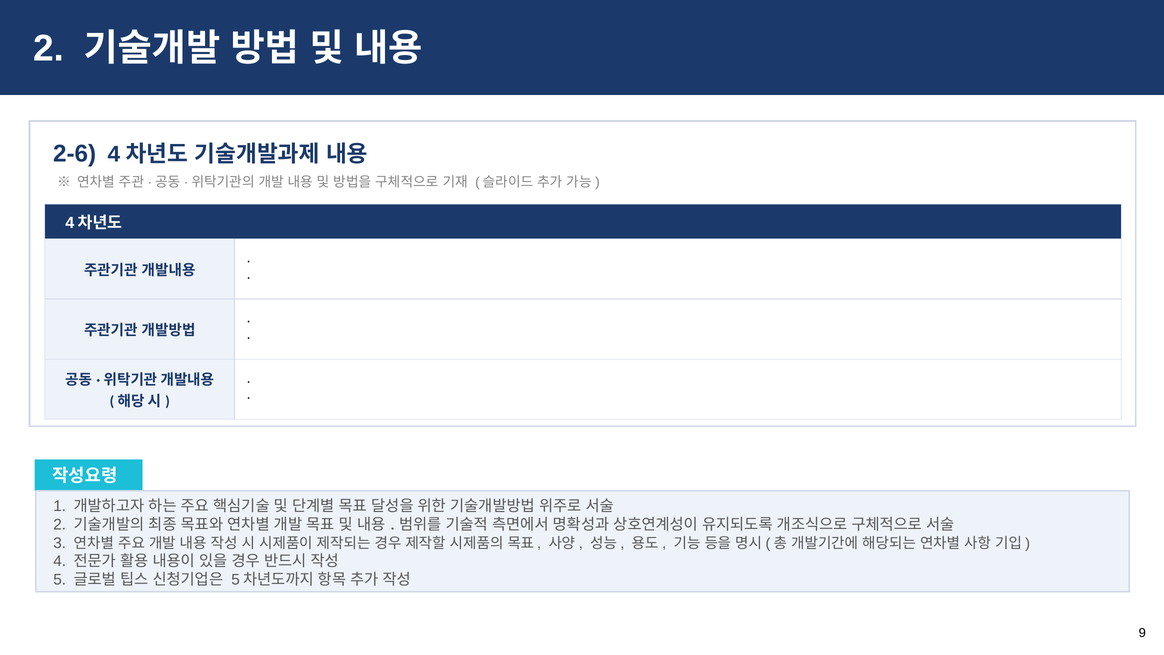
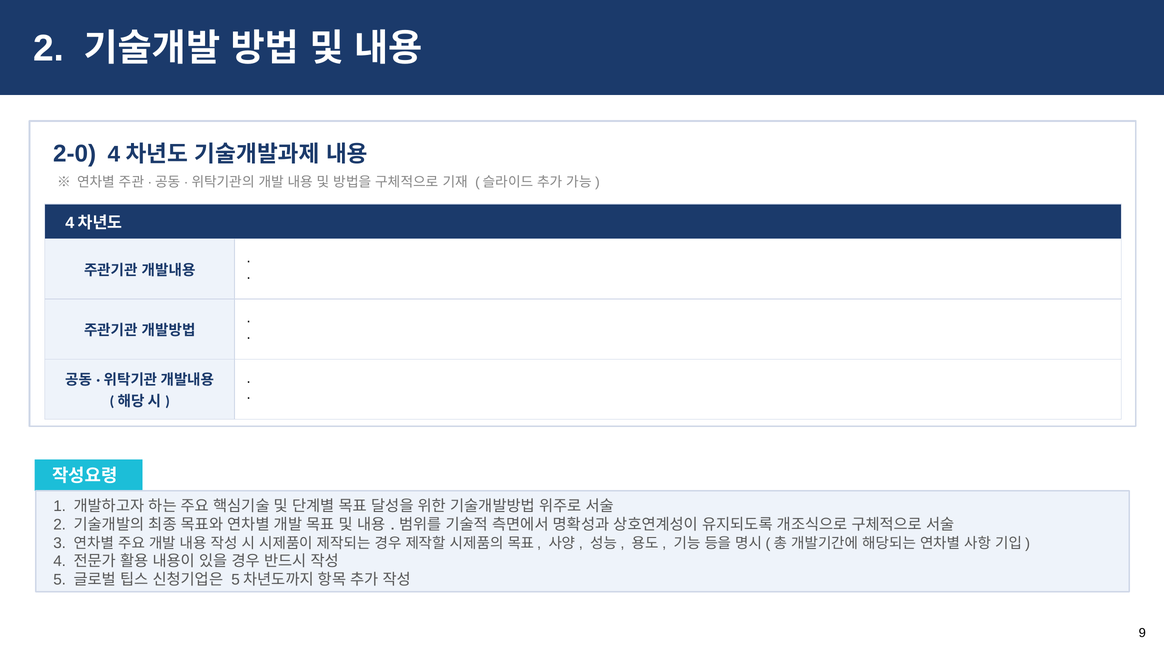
2-6: 2-6 -> 2-0 (75, 154)
